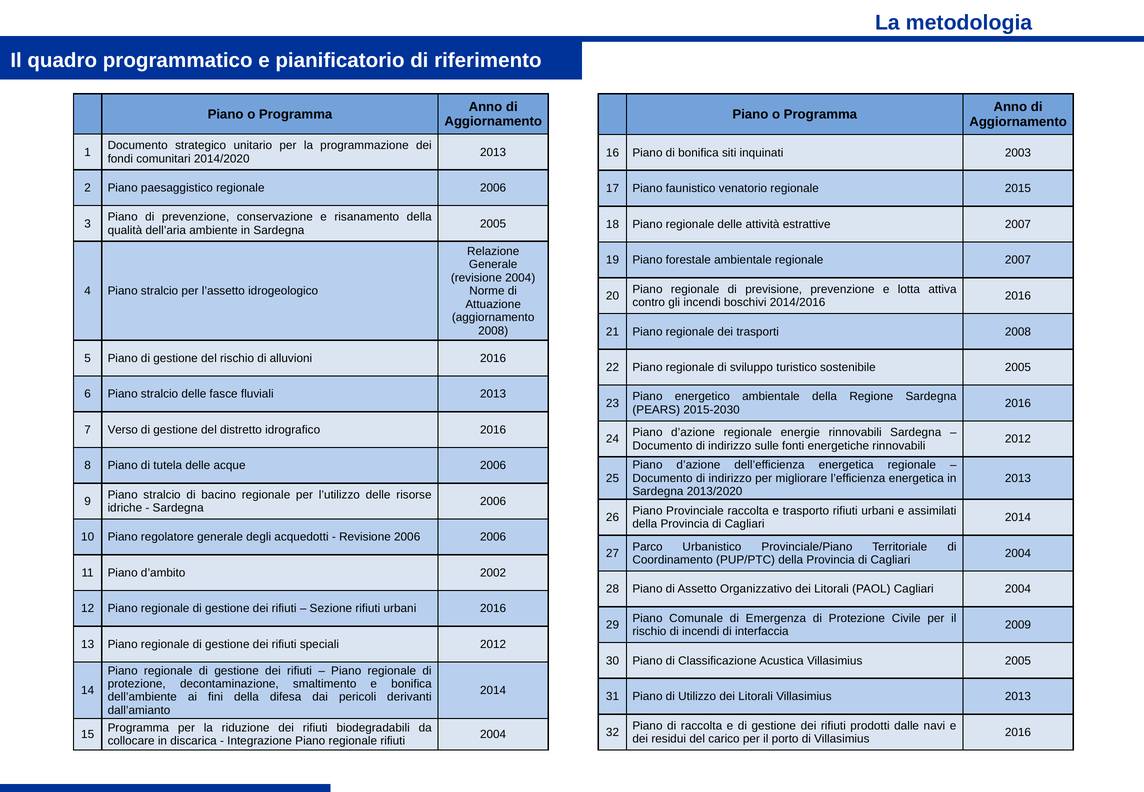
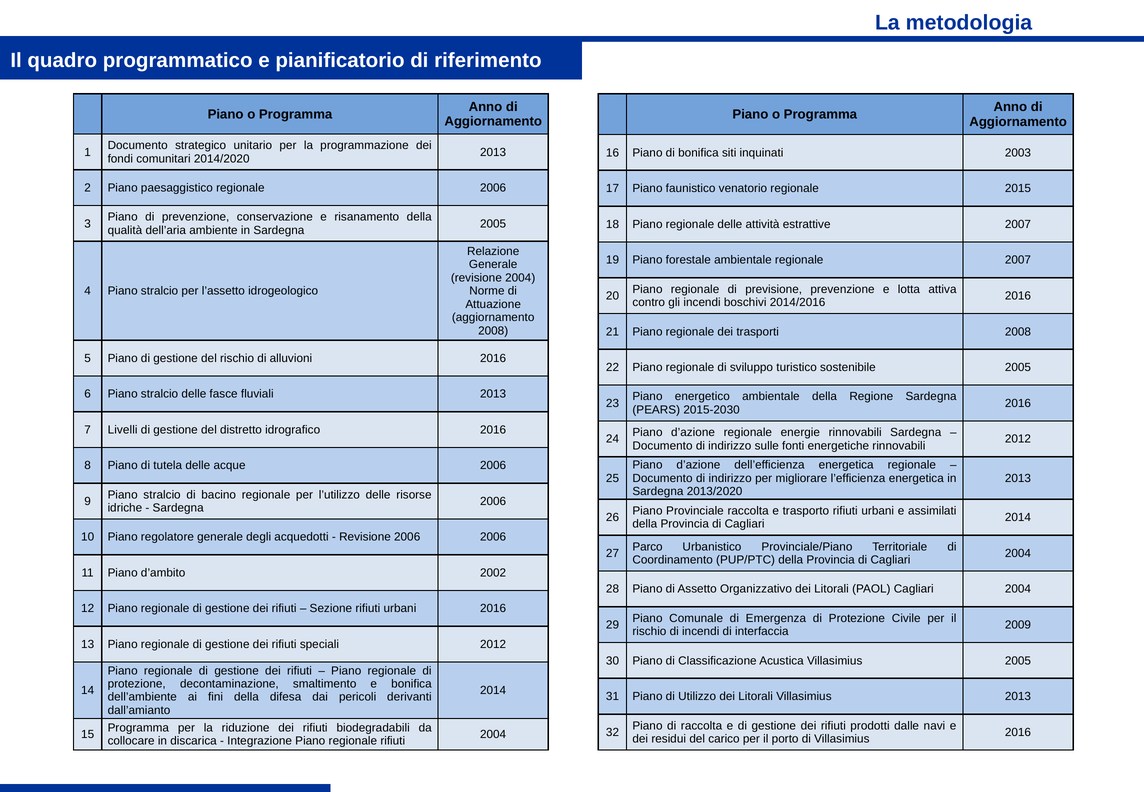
Verso: Verso -> Livelli (123, 430)
